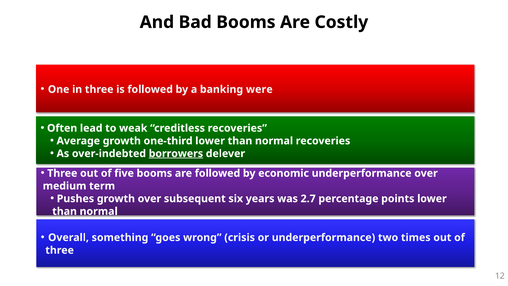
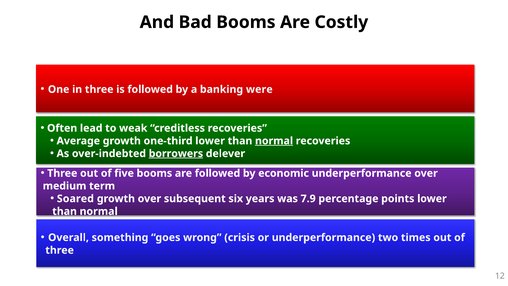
normal underline: none -> present (274, 141)
Pushes: Pushes -> Soared (75, 199)
2.7: 2.7 -> 7.9 (308, 199)
